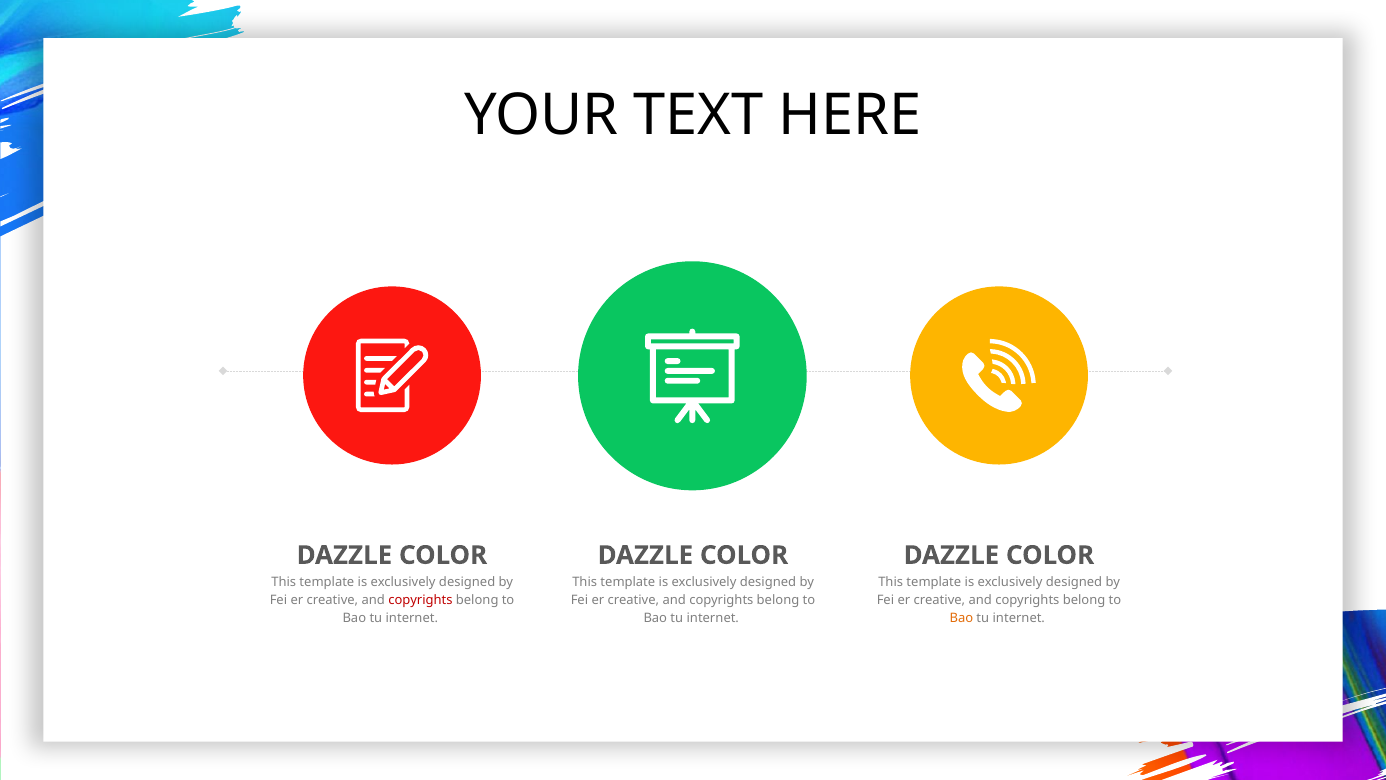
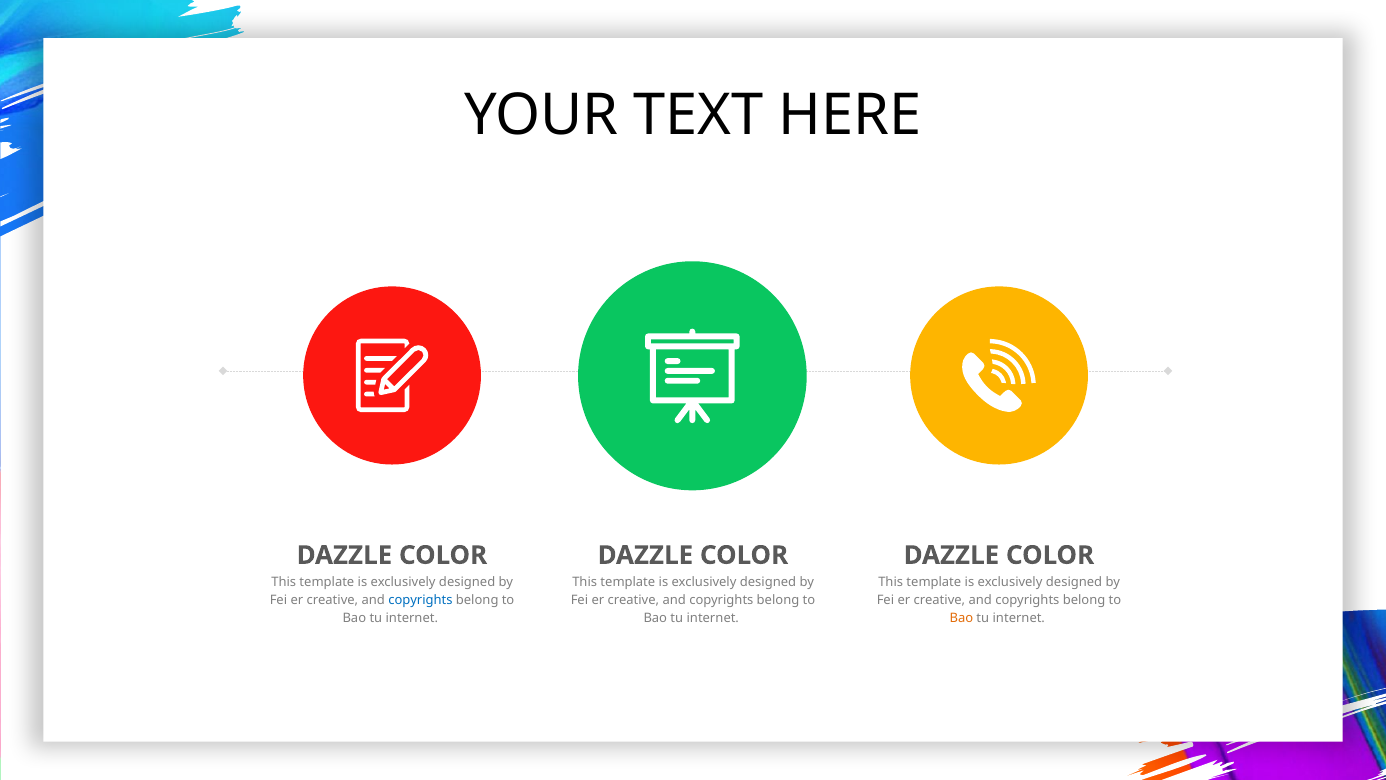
copyrights colour: red -> blue (420, 600)
